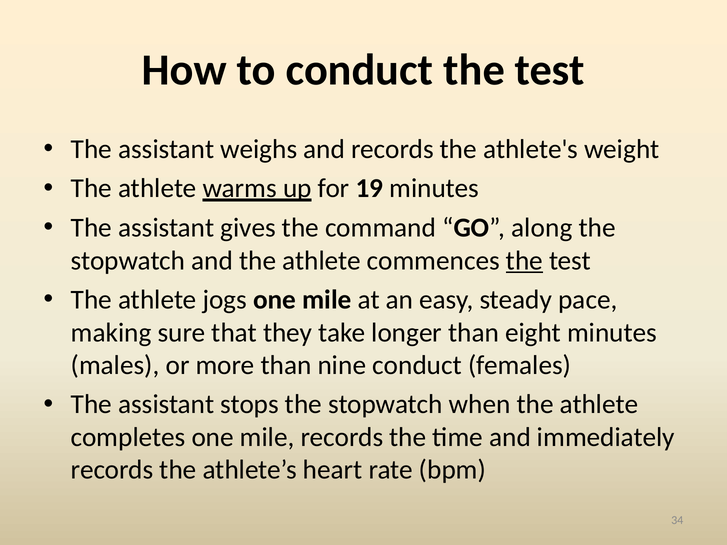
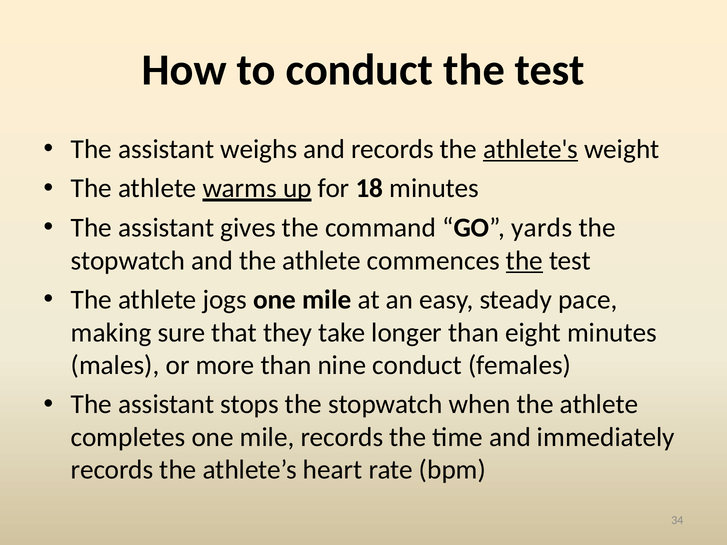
athlete's underline: none -> present (531, 149)
19: 19 -> 18 (369, 188)
along: along -> yards (542, 228)
